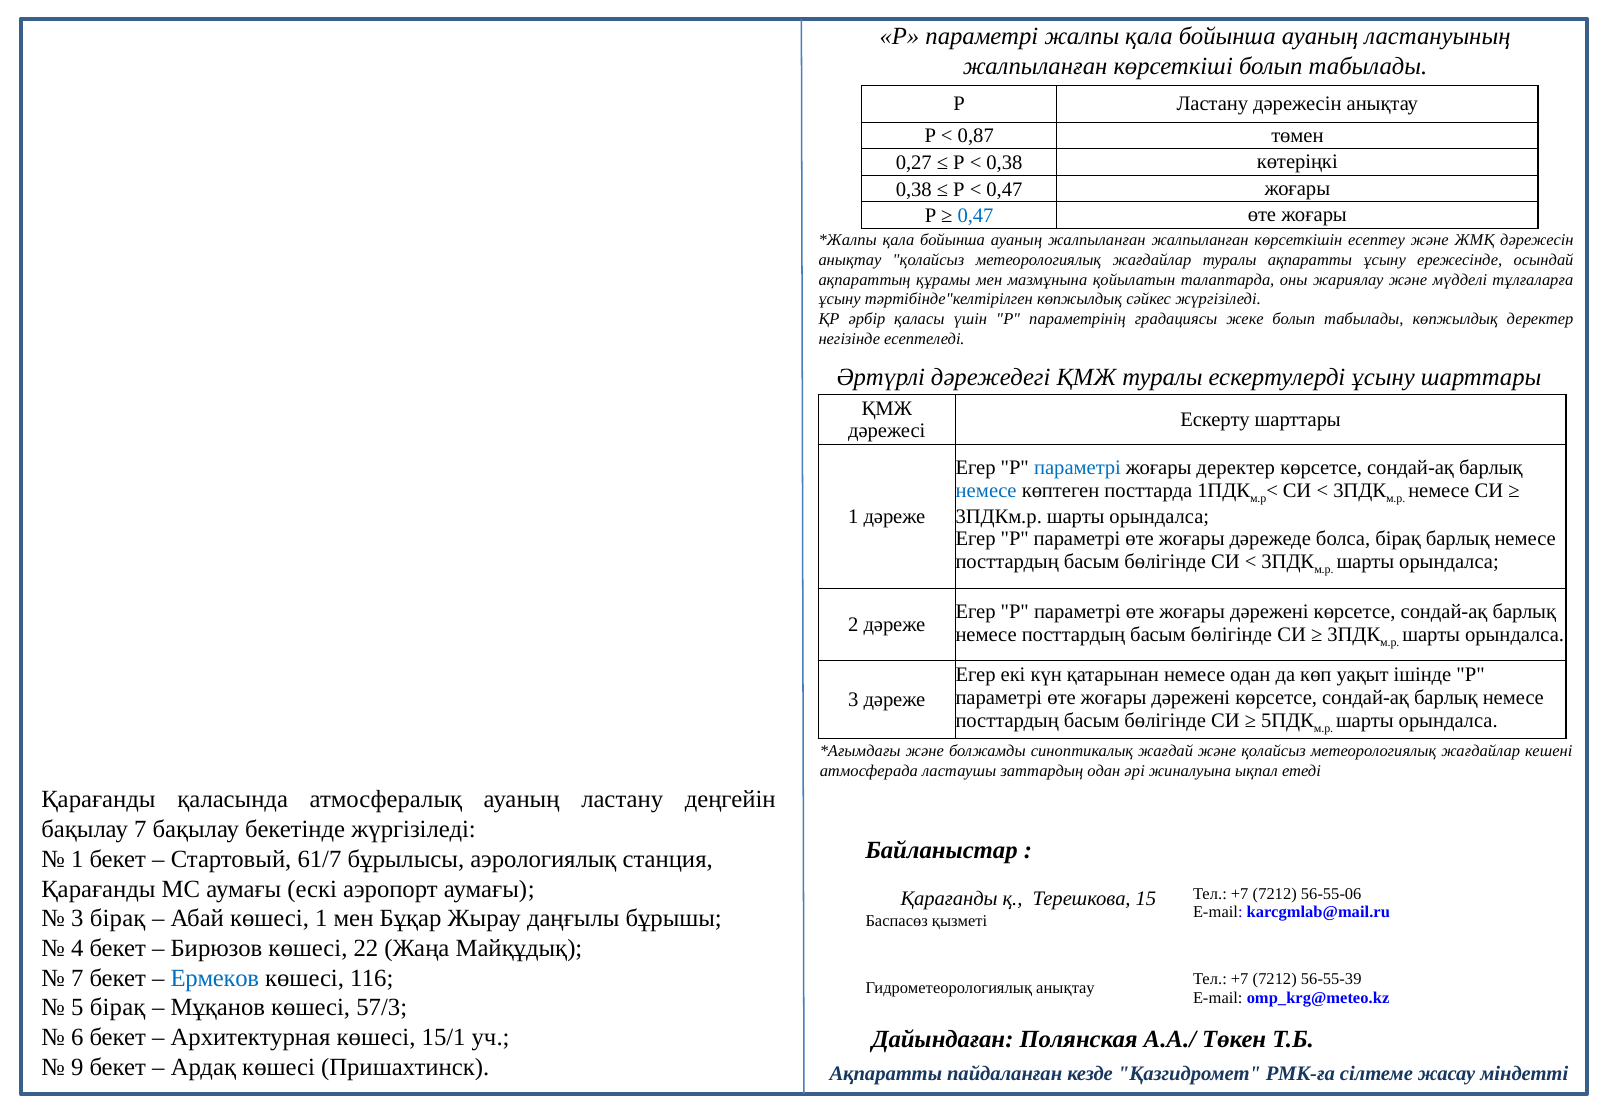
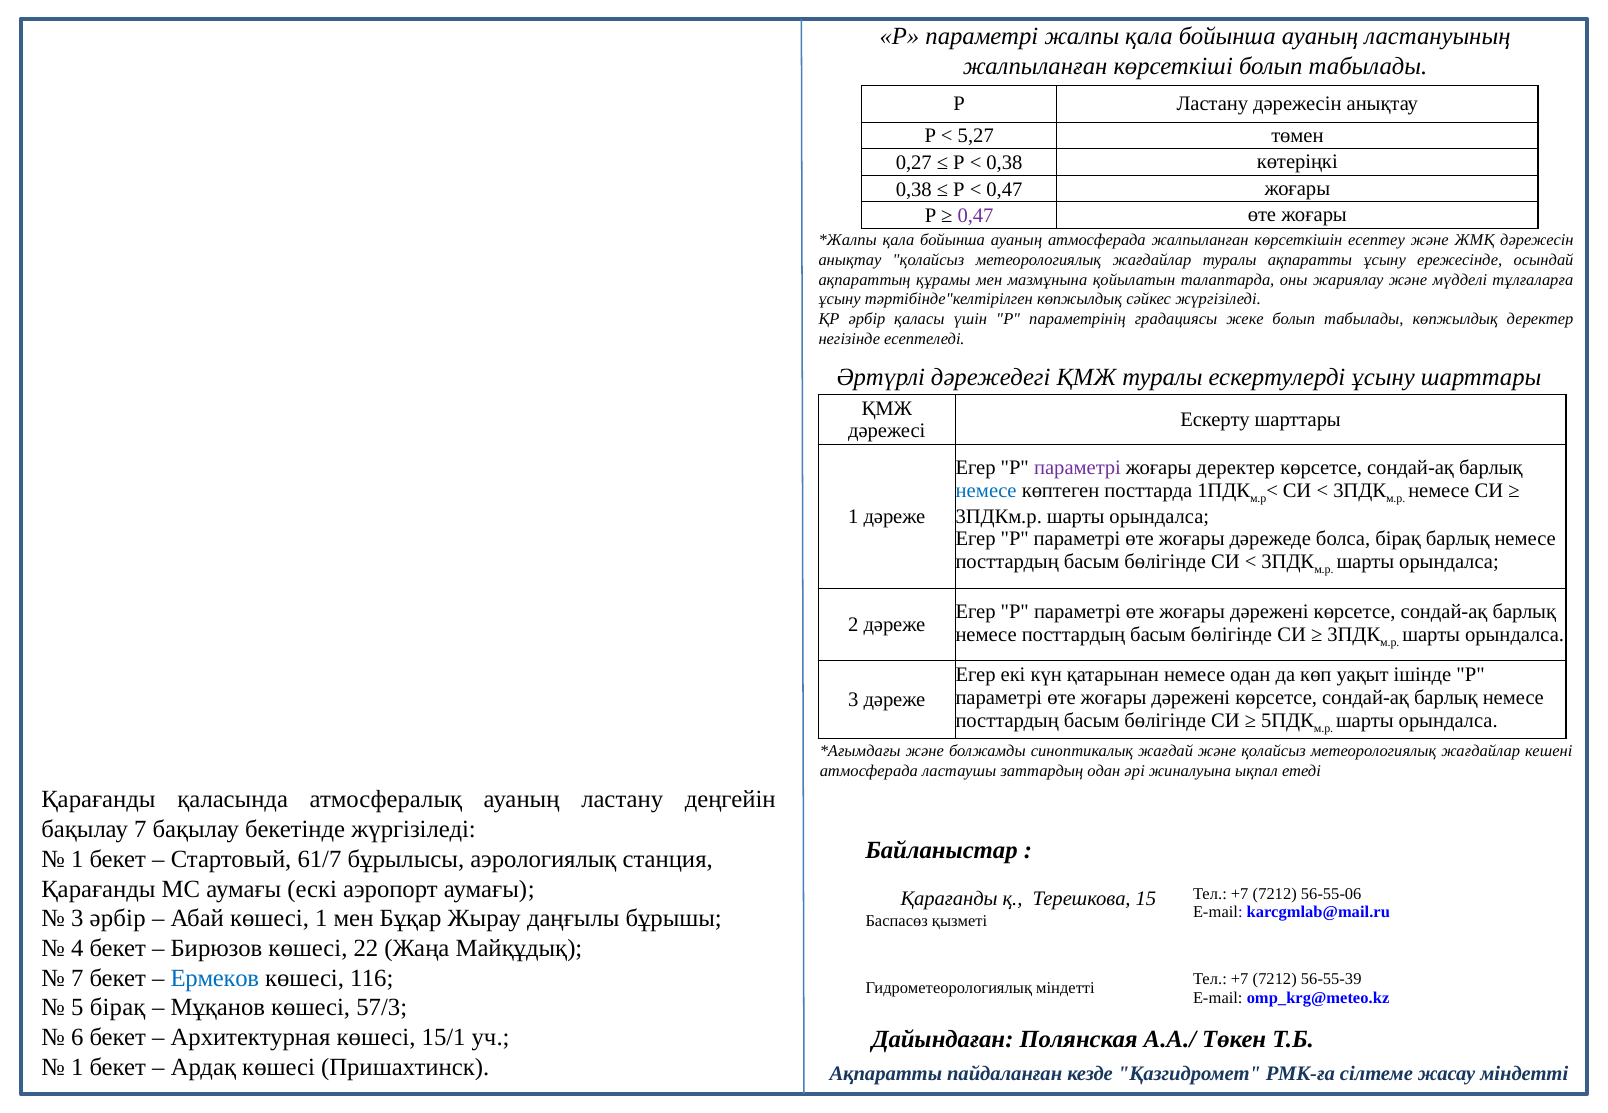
0,87: 0,87 -> 5,27 (976, 136)
0,47 colour: blue -> purple (976, 216)
ауаның жалпыланған: жалпыланған -> атмосферада (1097, 240)
параметрі colour: blue -> purple (1077, 468)
3 бірақ: бірақ -> әрбір (118, 919)
Гидрометеорологиялық анықтау: анықтау -> міндетті (1065, 989)
9: 9 -> 1 (77, 1067)
